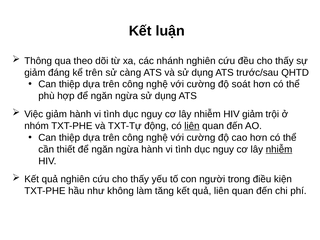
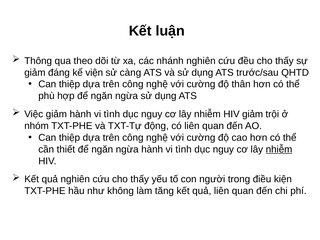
kể trên: trên -> viện (94, 73)
soát: soát -> thân (241, 84)
liên underline: present -> none (192, 126)
